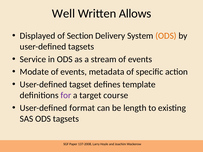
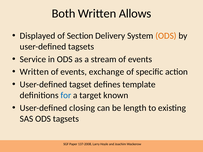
Well: Well -> Both (64, 14)
Modate: Modate -> Written (34, 72)
metadata: metadata -> exchange (107, 72)
for colour: purple -> blue (66, 95)
course: course -> known (116, 95)
format: format -> closing (82, 108)
